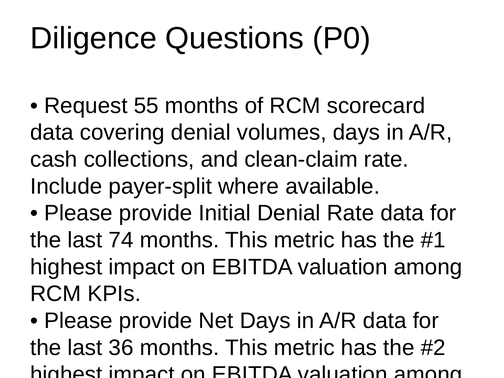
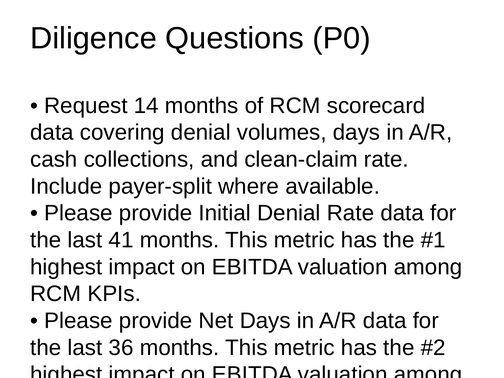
55: 55 -> 14 (146, 106)
74: 74 -> 41 (121, 240)
